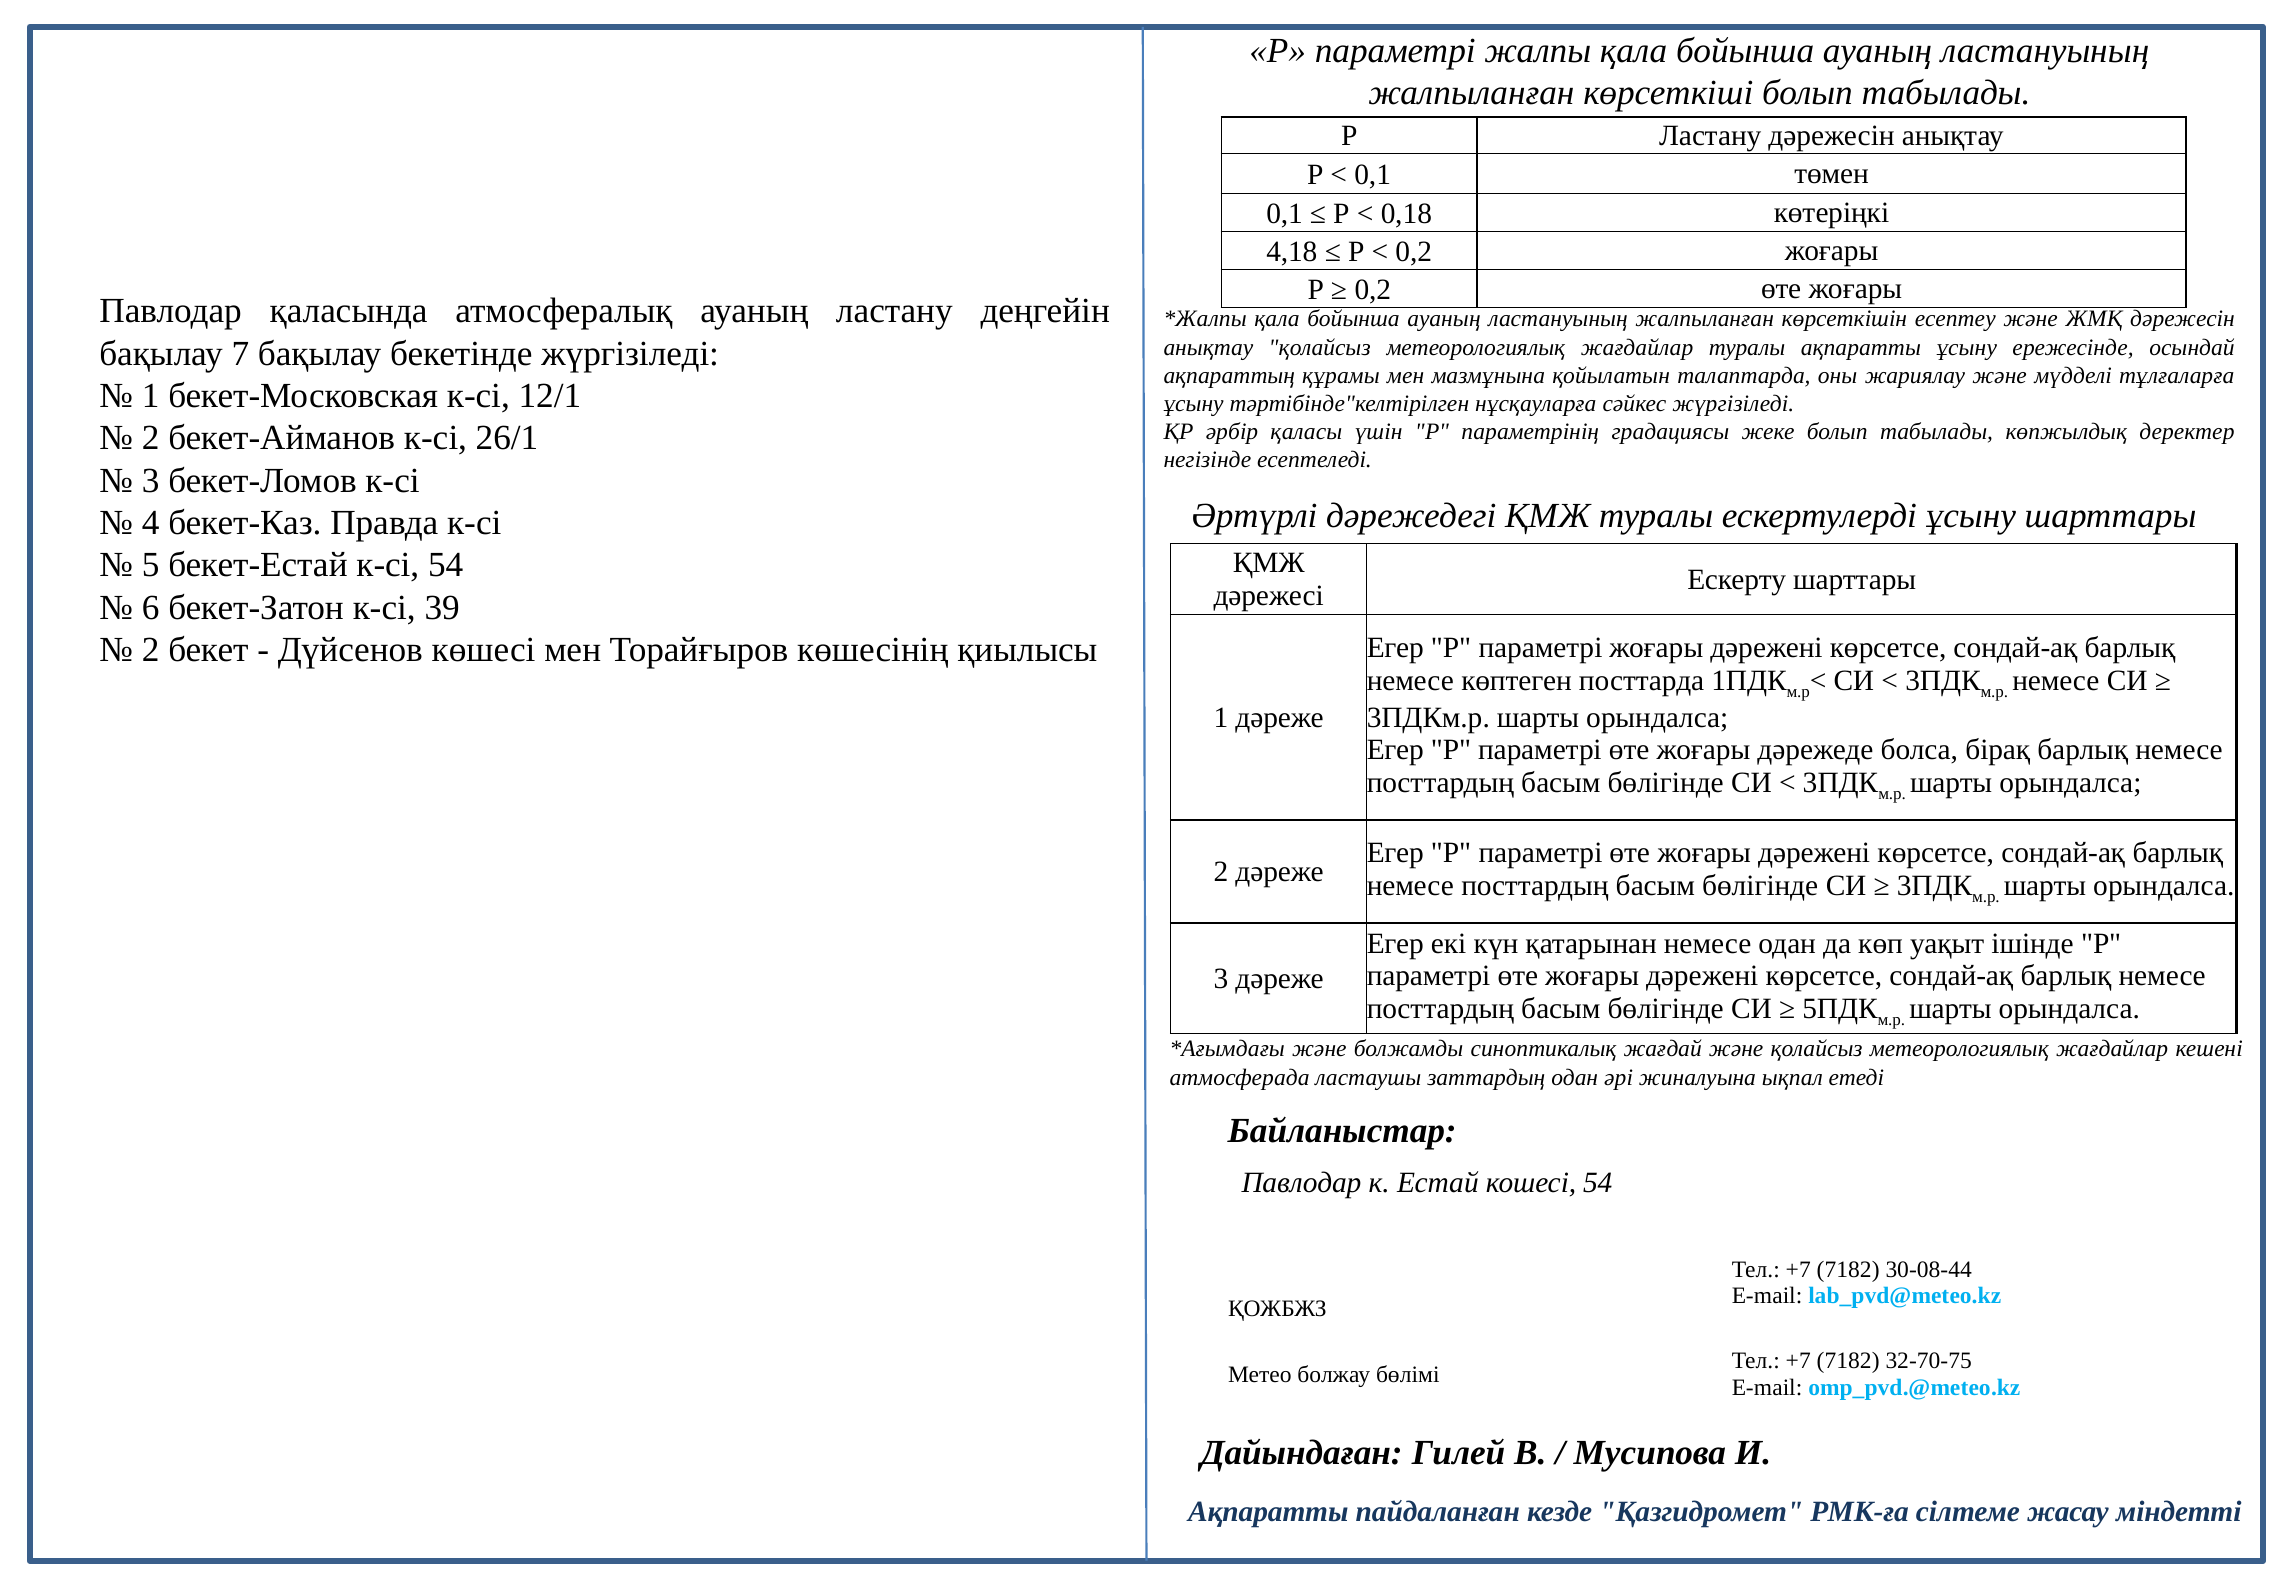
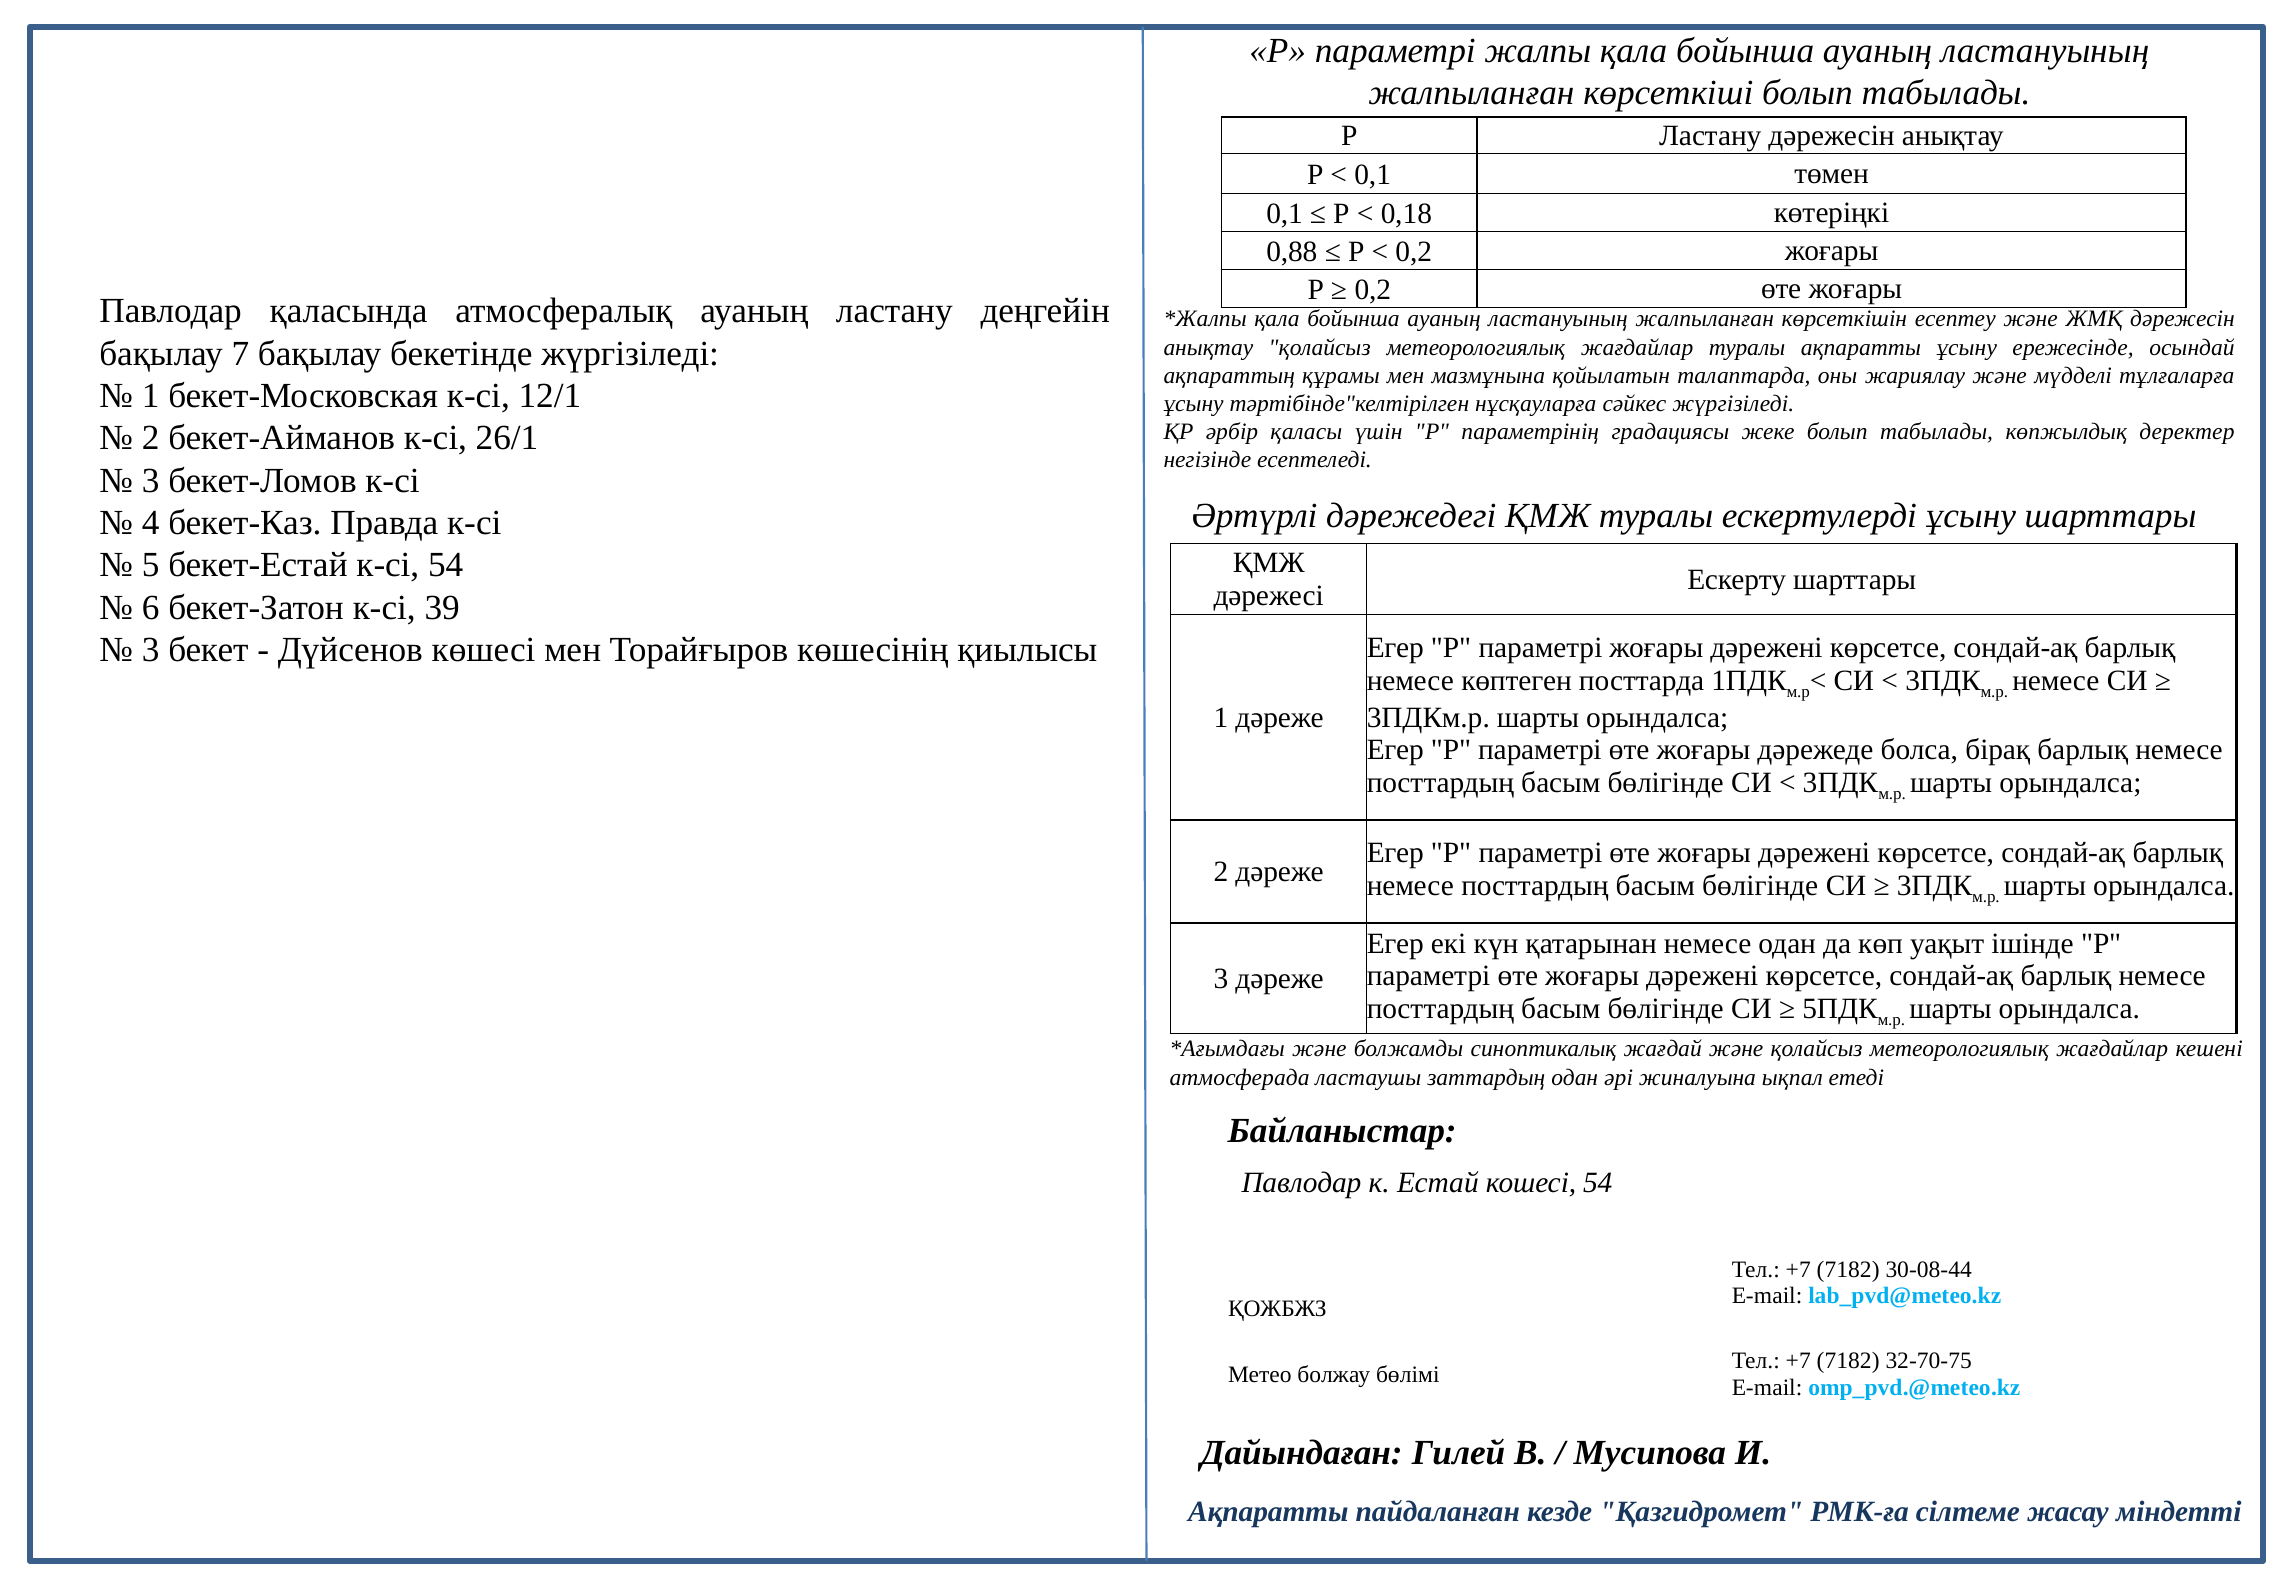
4,18: 4,18 -> 0,88 (1292, 252)
2: 2 -> 3 (151, 650)
